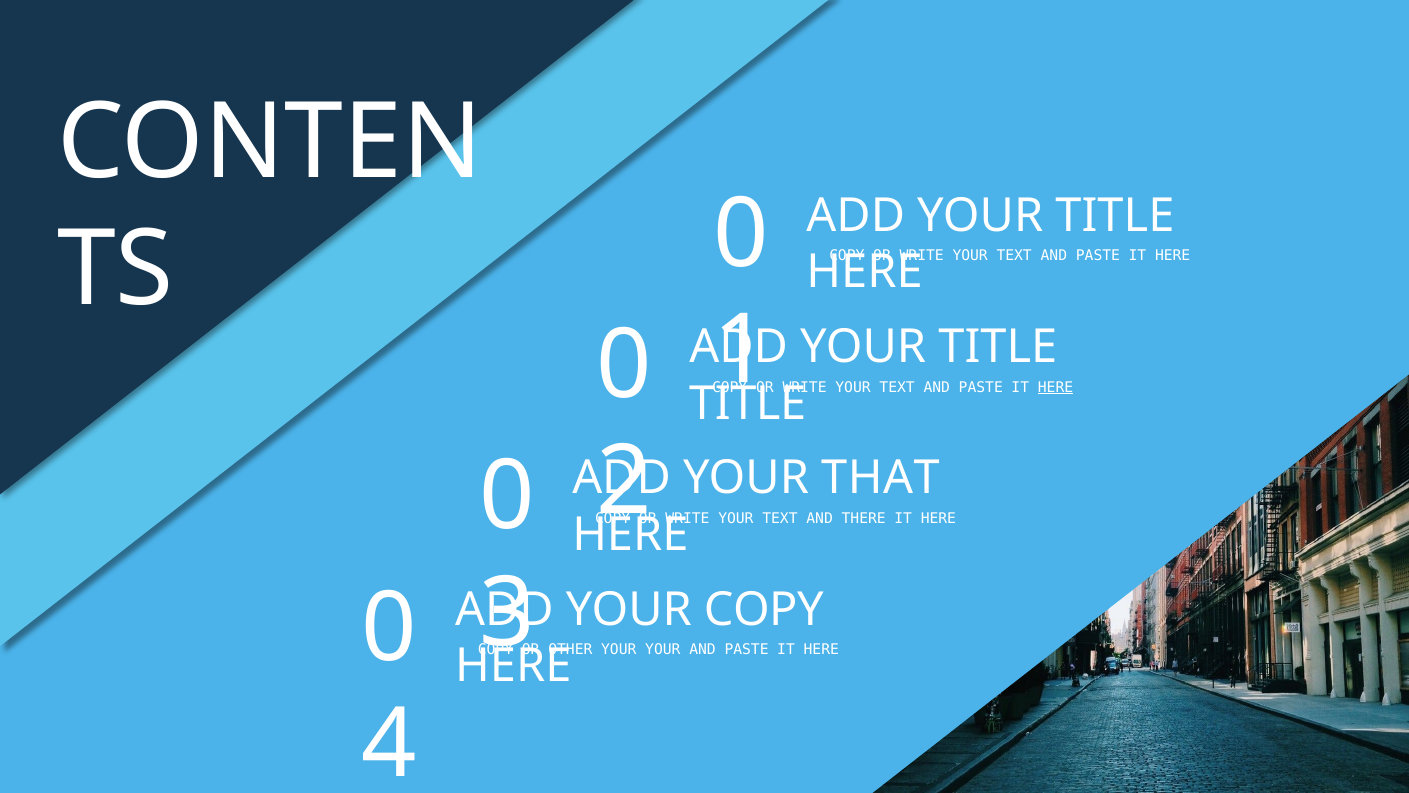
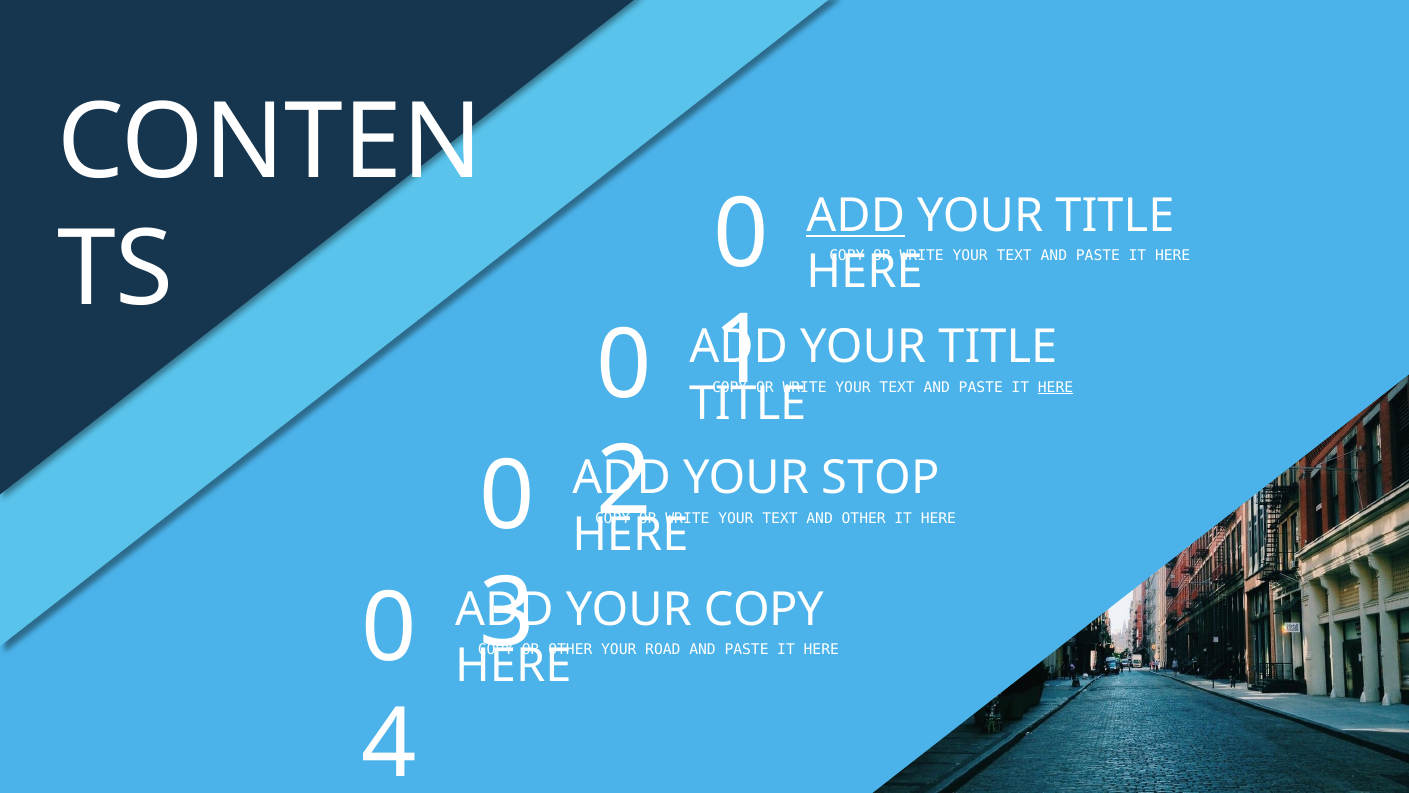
ADD underline: none -> present (856, 216)
THAT: THAT -> STOP (880, 478)
AND THERE: THERE -> OTHER (864, 518)
YOUR YOUR: YOUR -> ROAD (663, 649)
